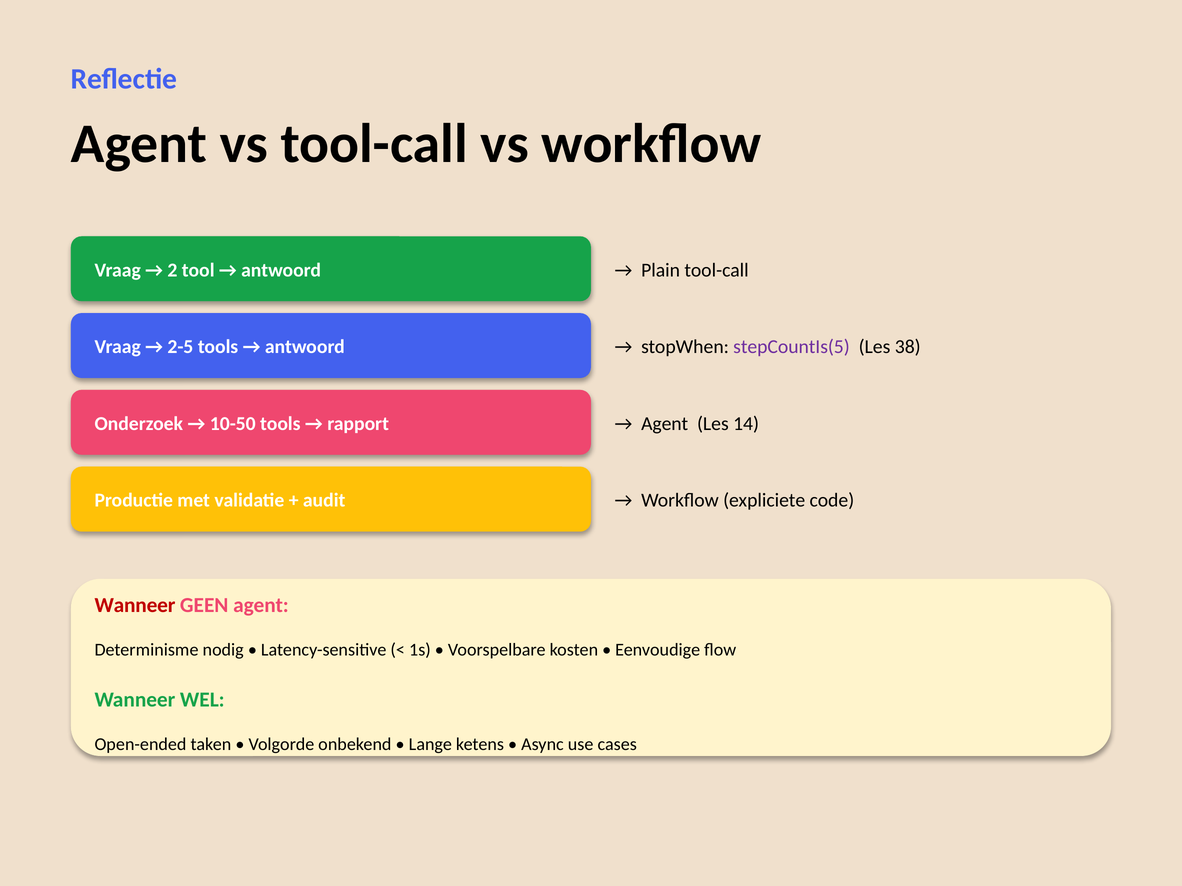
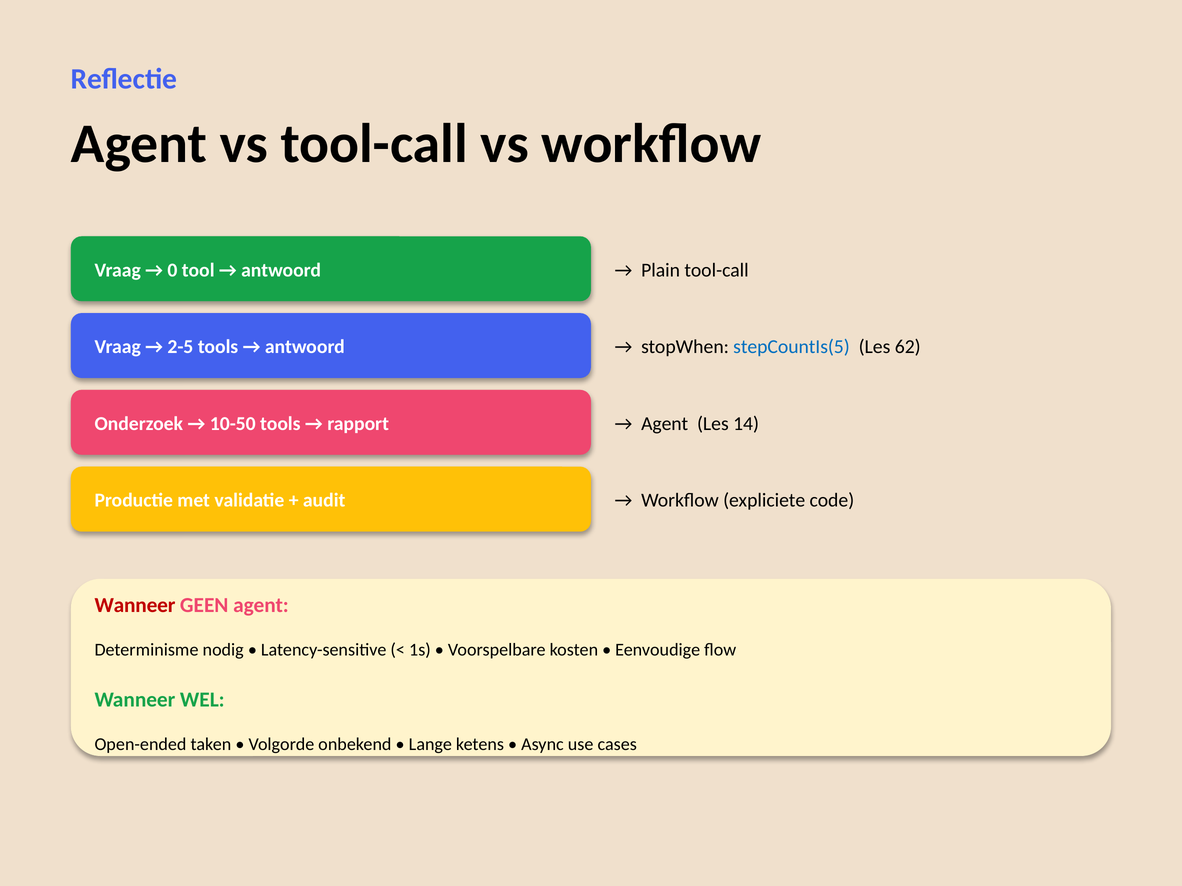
2: 2 -> 0 (172, 270)
stepCountIs(5 colour: purple -> blue (791, 347)
38: 38 -> 62 (908, 347)
